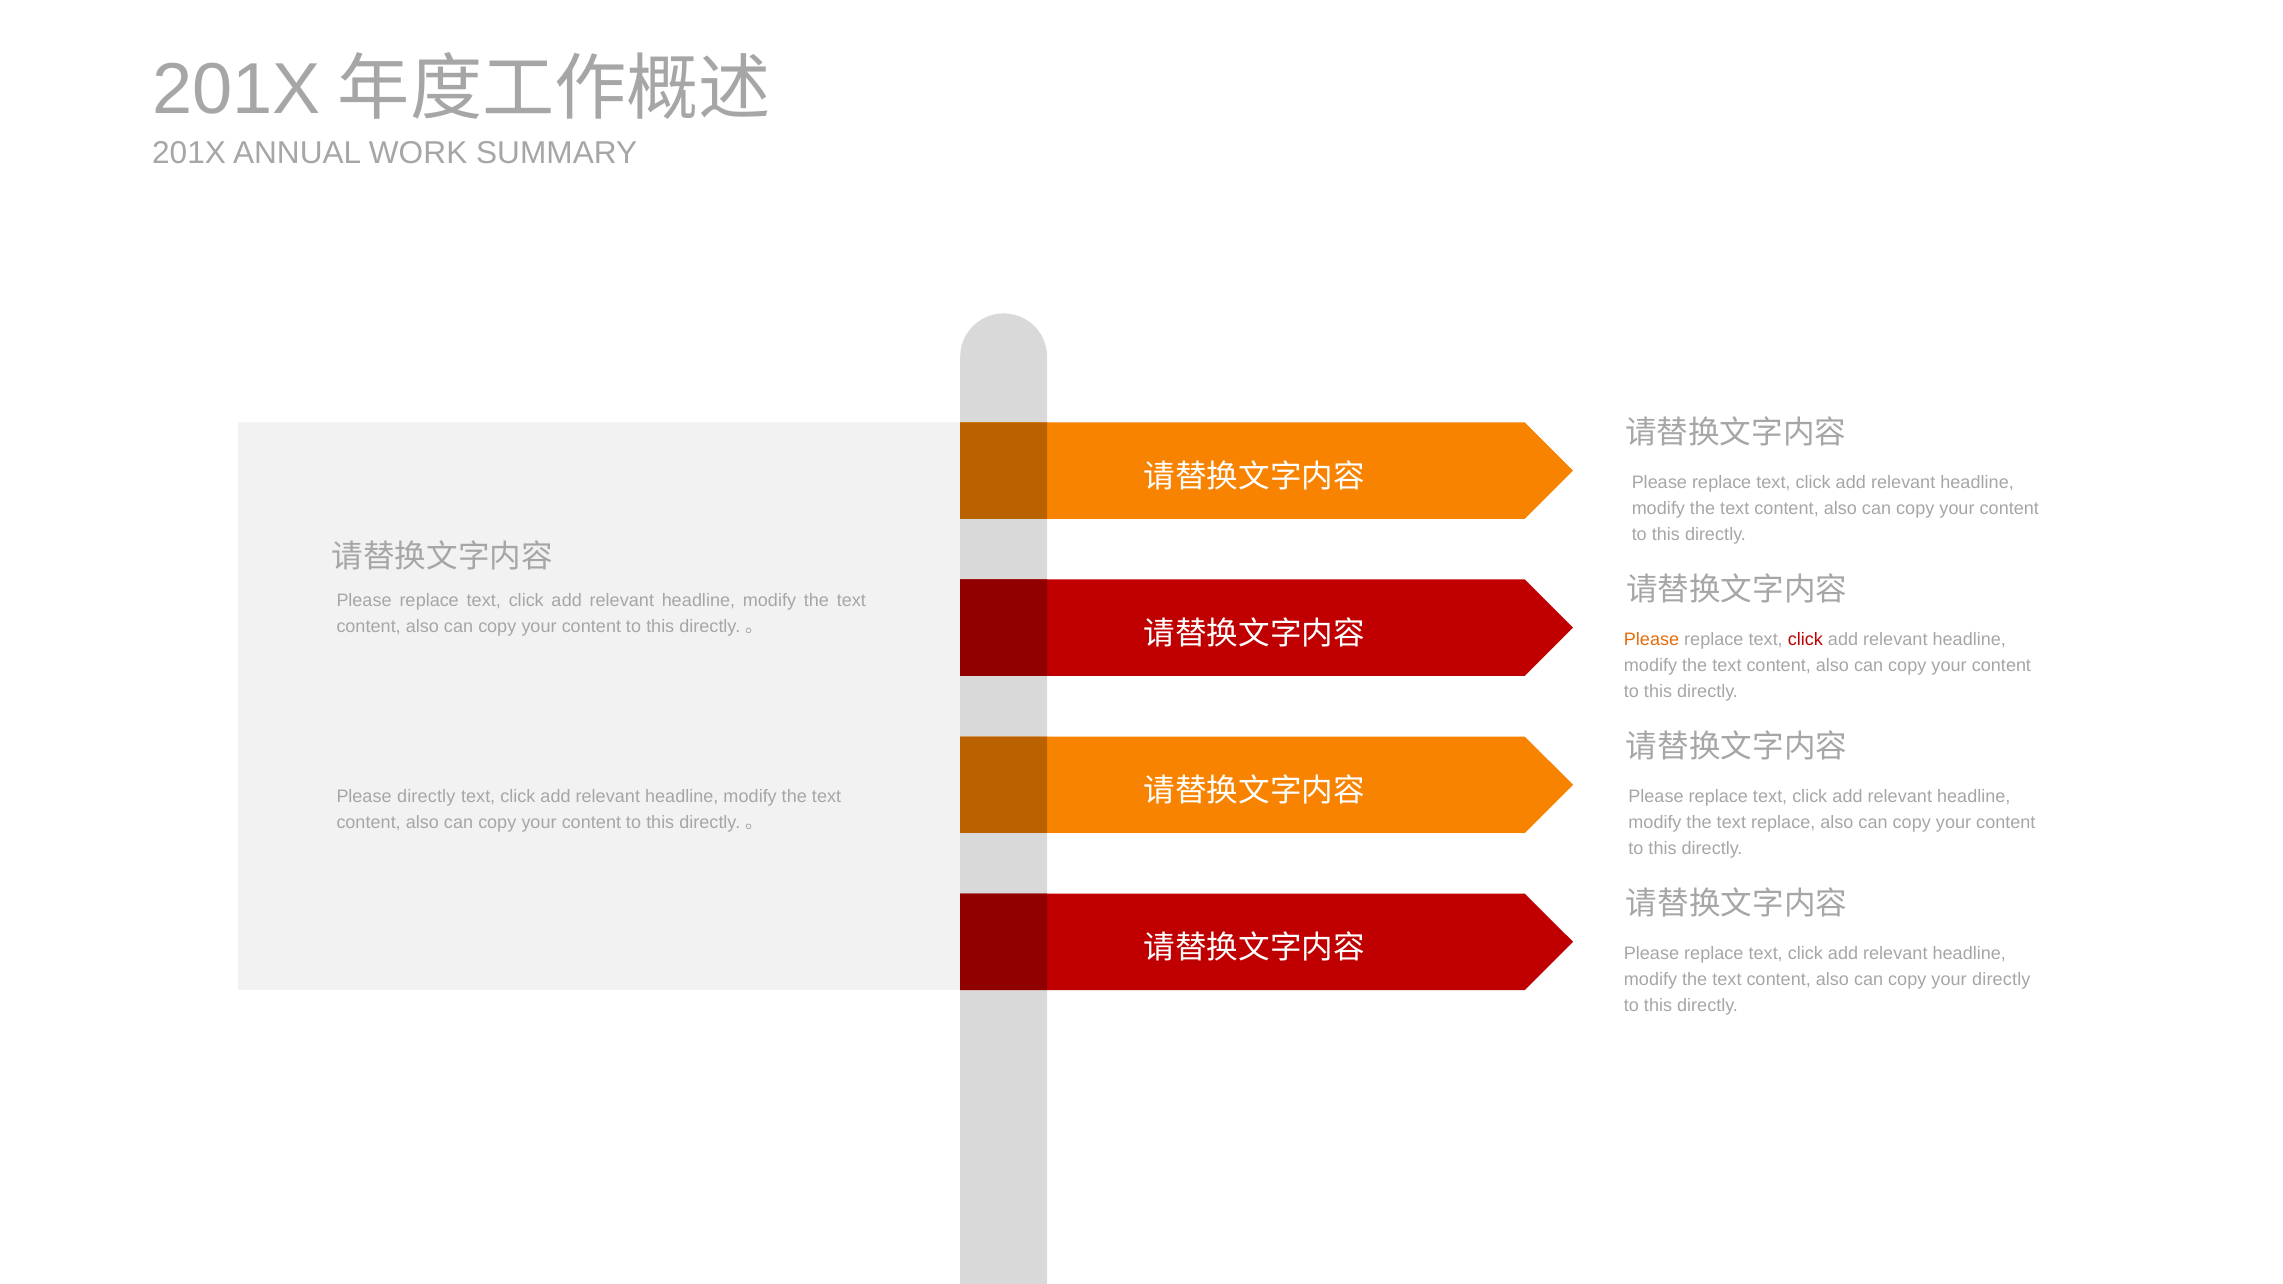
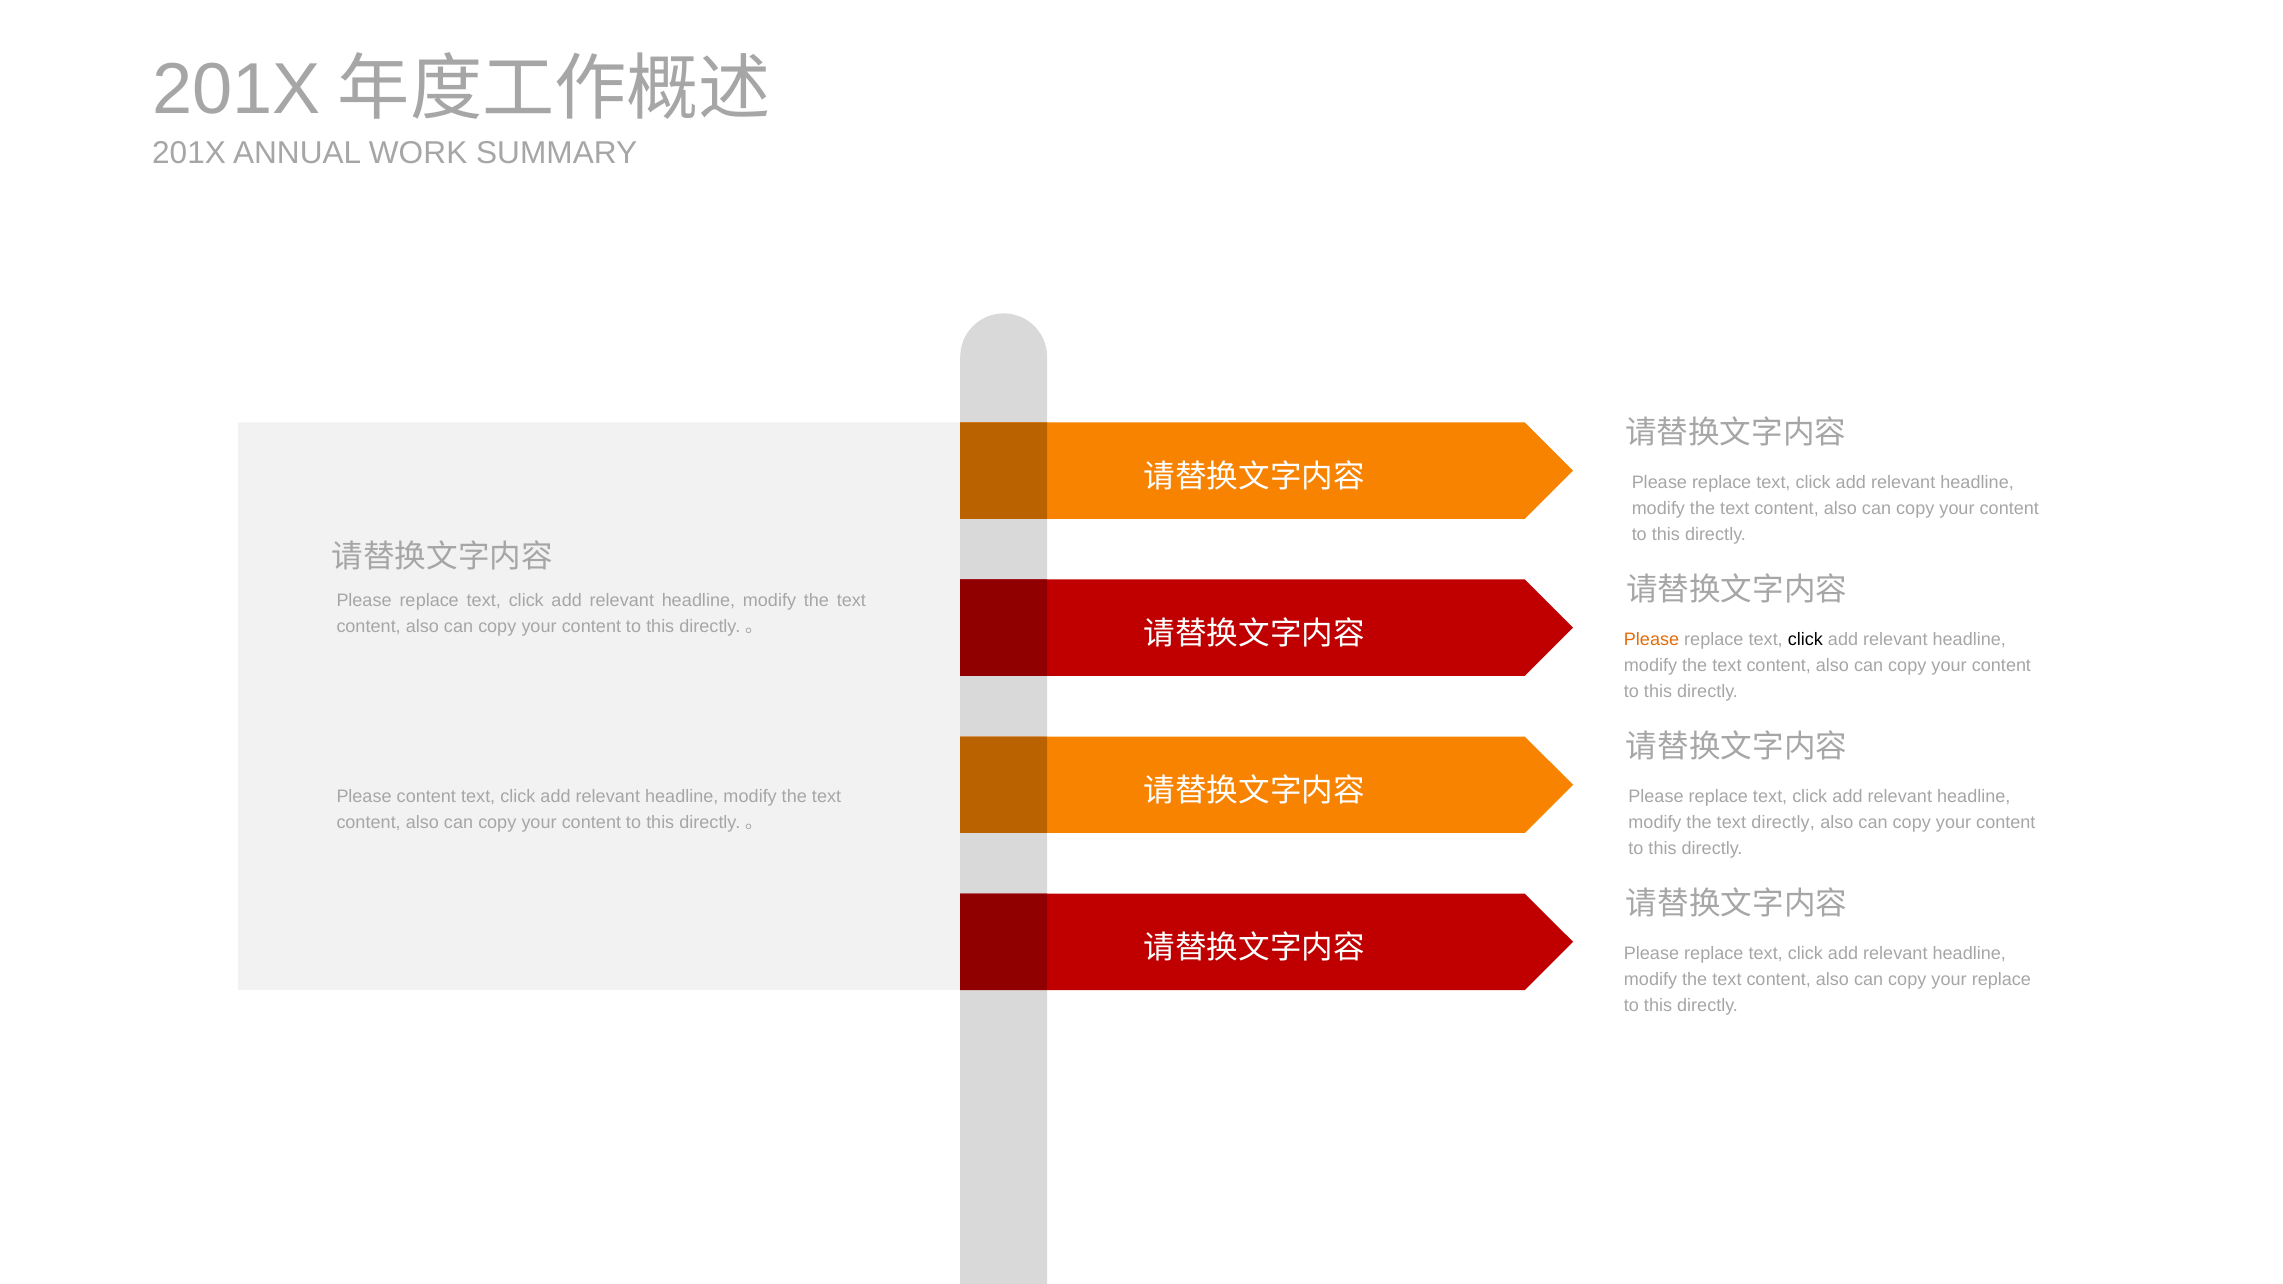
click colour: red -> black (1805, 640)
Please directly: directly -> content (426, 796)
text replace: replace -> directly (1783, 823)
your directly: directly -> replace (2001, 980)
